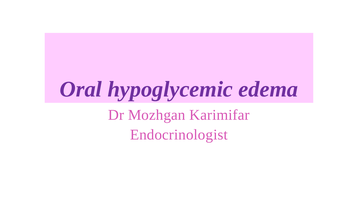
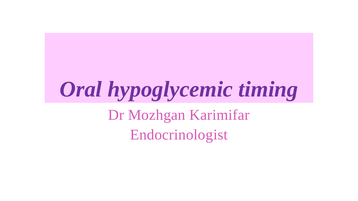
edema: edema -> timing (268, 89)
